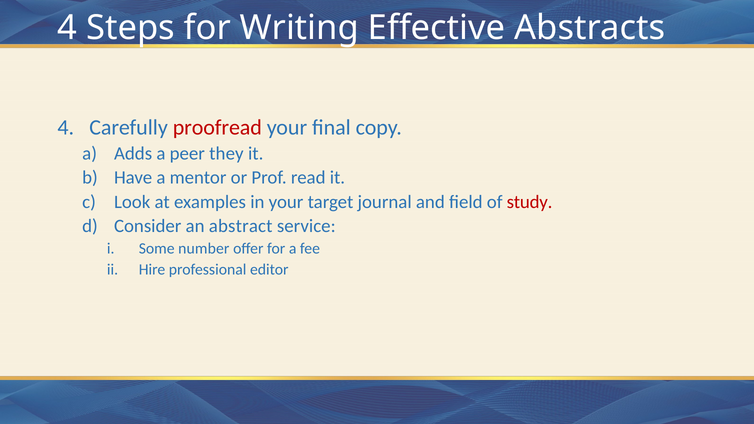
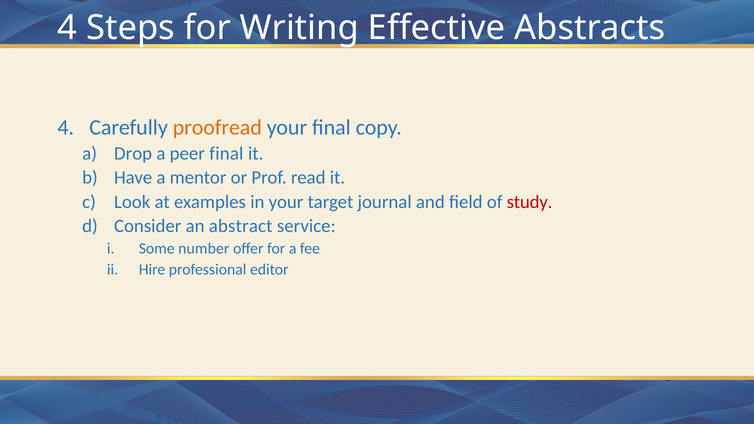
proofread colour: red -> orange (217, 127)
Adds: Adds -> Drop (133, 153)
peer they: they -> final (226, 153)
